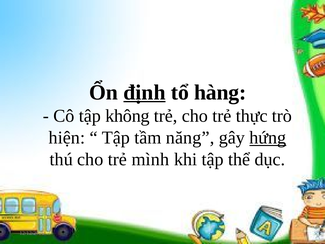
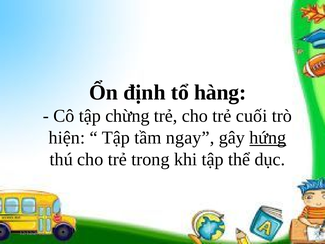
định underline: present -> none (144, 92)
không: không -> chừng (128, 116)
thực: thực -> cuối (252, 116)
năng: năng -> ngay (190, 138)
mình: mình -> trong (150, 159)
